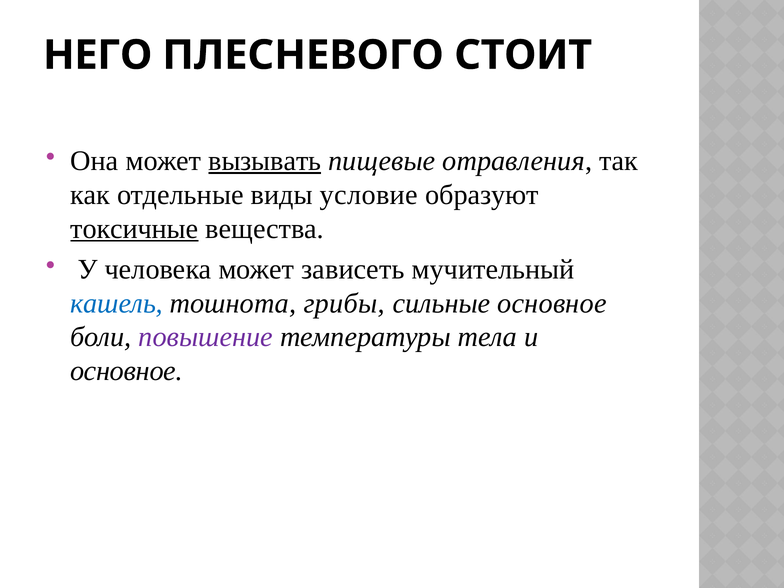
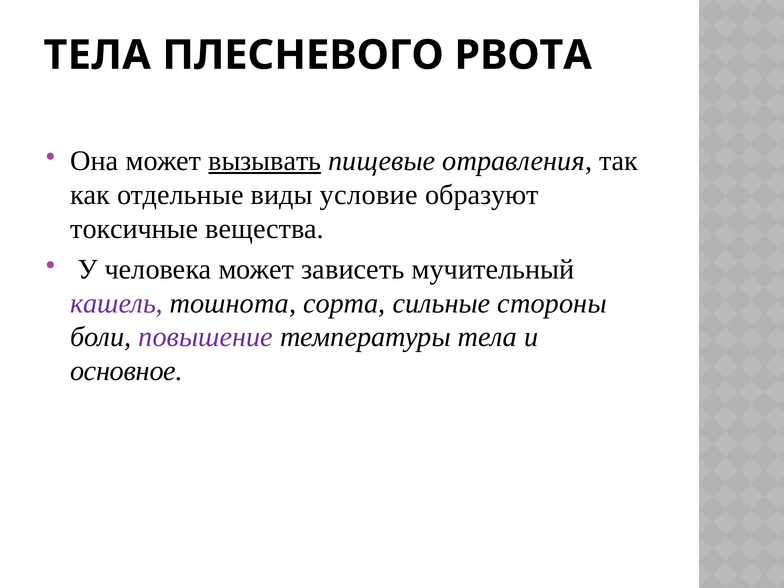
НЕГО: НЕГО -> ТЕЛА (97, 55)
СТОИТ: СТОИТ -> РВОТА (523, 55)
токсичные underline: present -> none (134, 229)
кашель colour: blue -> purple (117, 303)
грибы: грибы -> сорта (344, 303)
сильные основное: основное -> стороны (552, 303)
